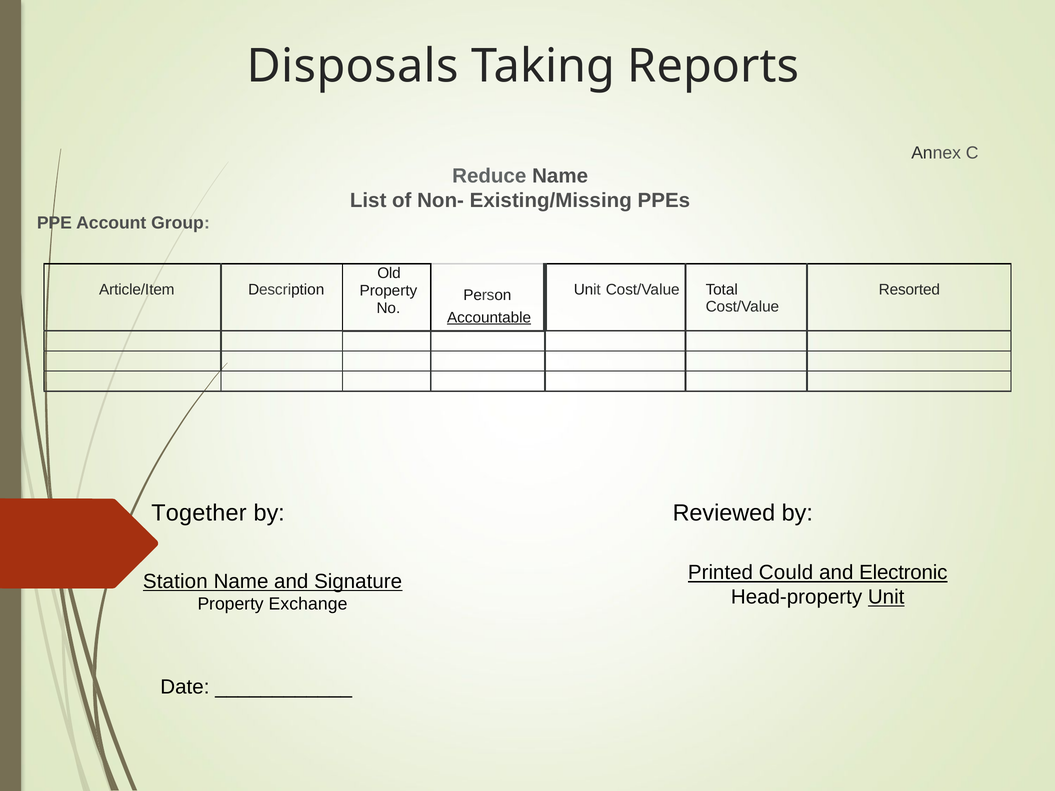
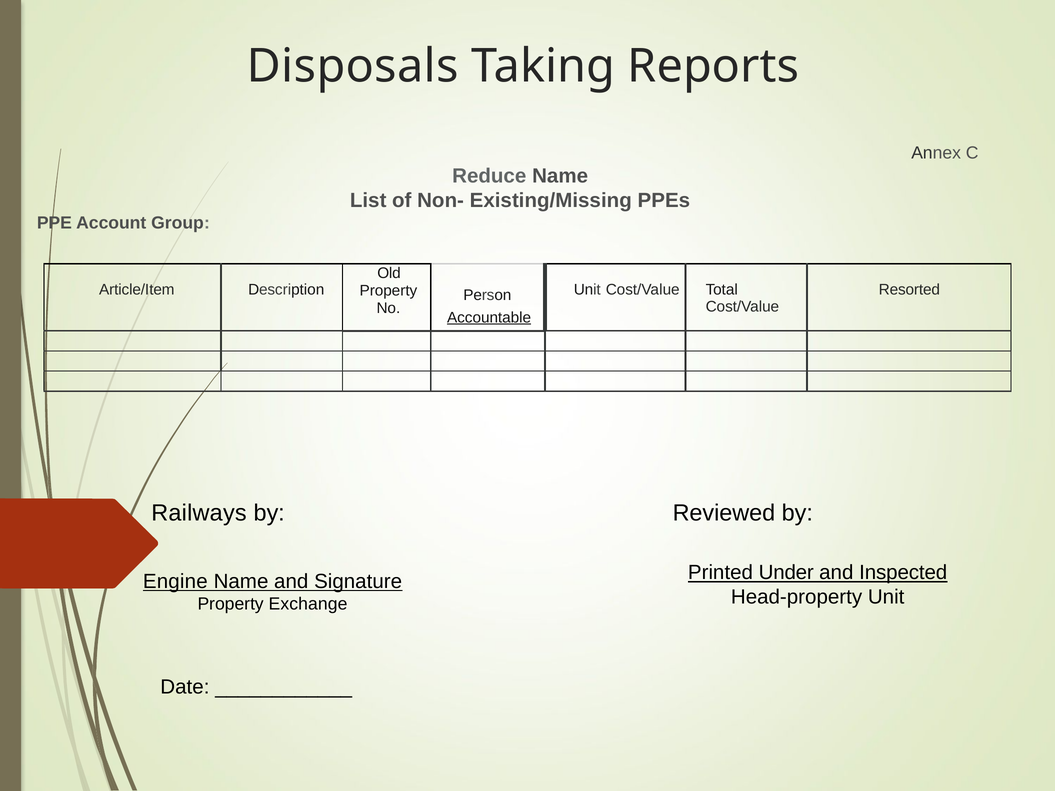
Together: Together -> Railways (199, 513)
Could: Could -> Under (786, 573)
Electronic: Electronic -> Inspected (903, 573)
Station: Station -> Engine (175, 582)
Unit underline: present -> none (886, 597)
